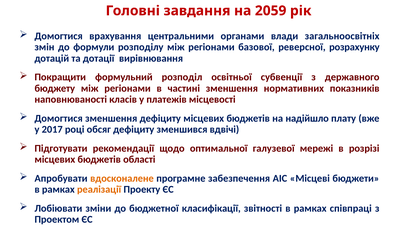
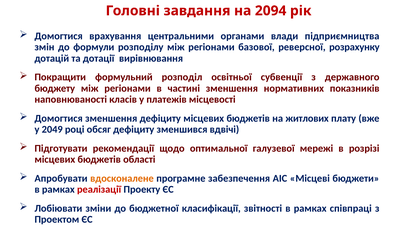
2059: 2059 -> 2094 (271, 11)
загальноосвітніх: загальноосвітніх -> підприємництва (342, 36)
надійшло: надійшло -> житлових (307, 118)
2017: 2017 -> 2049 (52, 130)
реалізації colour: orange -> red (99, 190)
